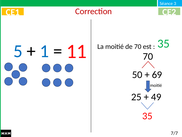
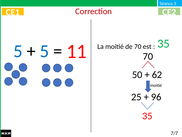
1: 1 -> 5 (44, 51)
69: 69 -> 62 (157, 74)
49: 49 -> 96 (156, 97)
